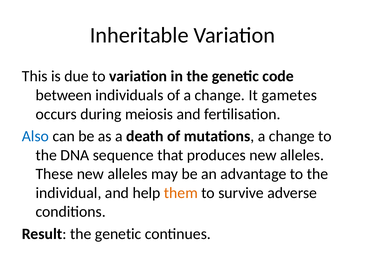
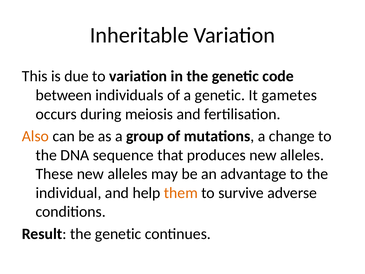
of a change: change -> genetic (220, 95)
Also colour: blue -> orange (35, 136)
death: death -> group (145, 136)
